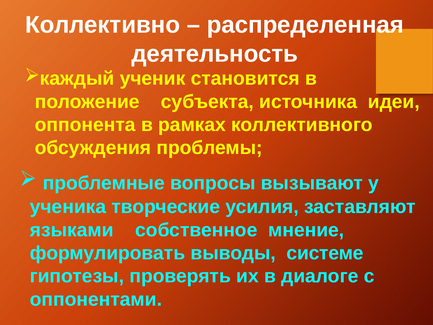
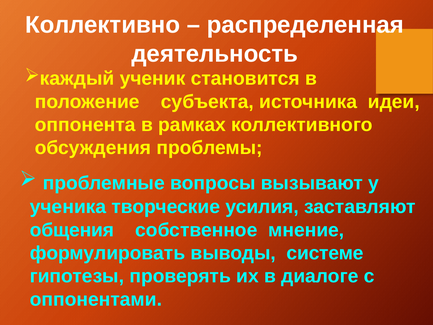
языками: языками -> общения (72, 230)
